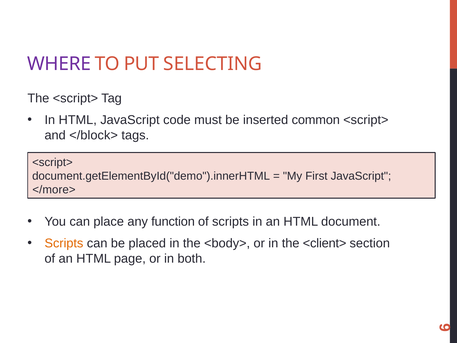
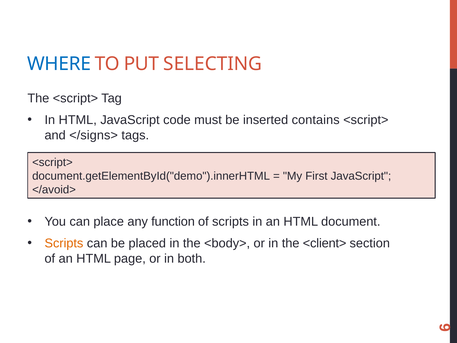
WHERE colour: purple -> blue (59, 64)
common: common -> contains (316, 120)
</block>: </block> -> </signs> (94, 135)
</more>: </more> -> </avoid> (54, 190)
